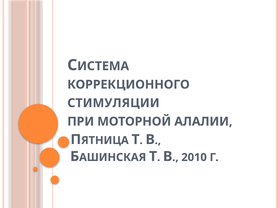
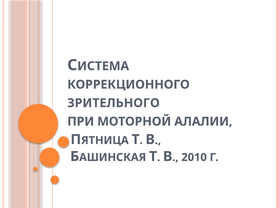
СТИМУЛЯЦИИ: СТИМУЛЯЦИИ -> ЗРИТЕЛЬНОГО (113, 103)
